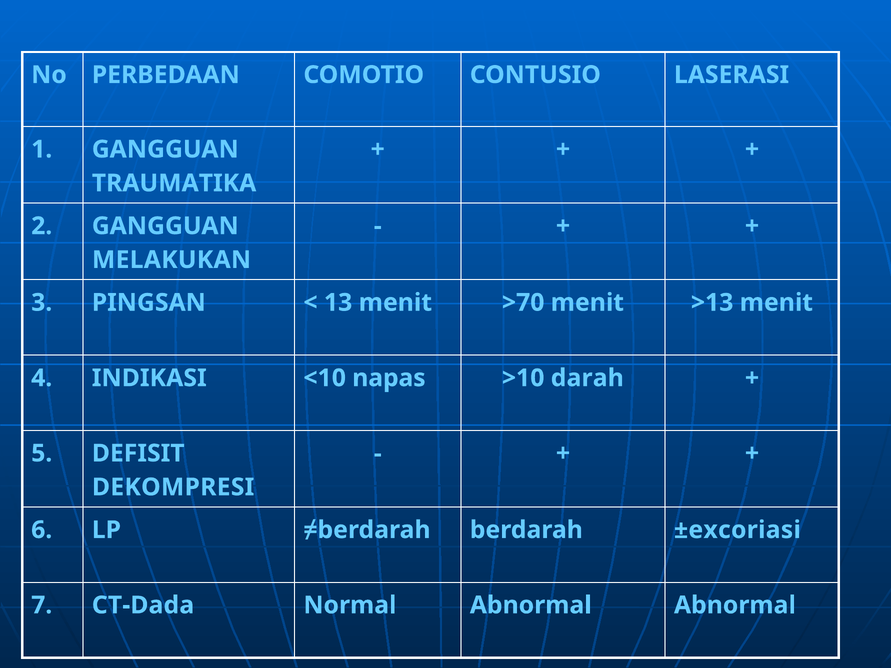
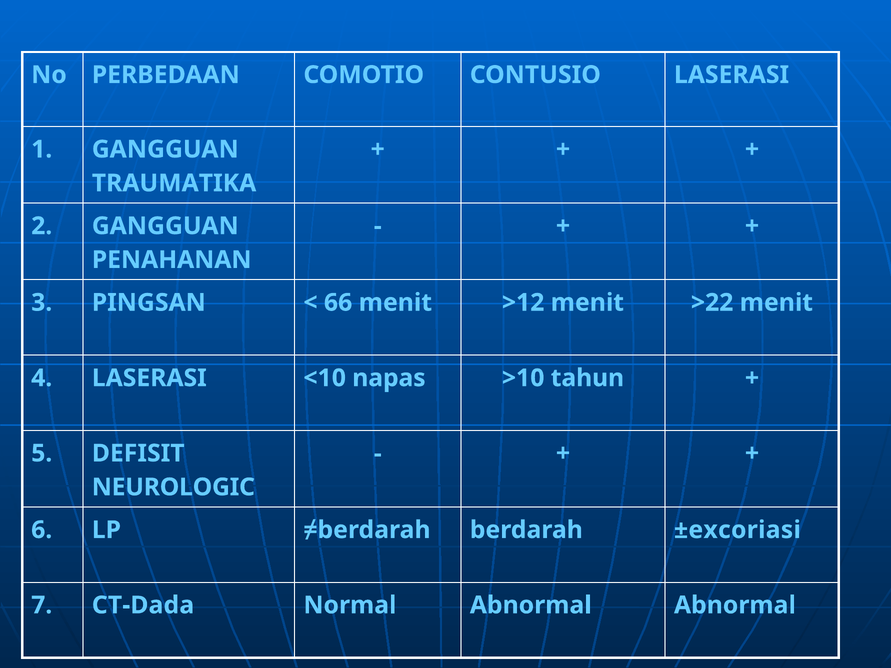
MELAKUKAN: MELAKUKAN -> PENAHANAN (172, 260)
13: 13 -> 66 (338, 303)
>70: >70 -> >12 (523, 303)
>13: >13 -> >22 (712, 303)
4 INDIKASI: INDIKASI -> LASERASI (149, 378)
darah: darah -> tahun (587, 378)
DEKOMPRESI: DEKOMPRESI -> NEUROLOGIC (173, 487)
